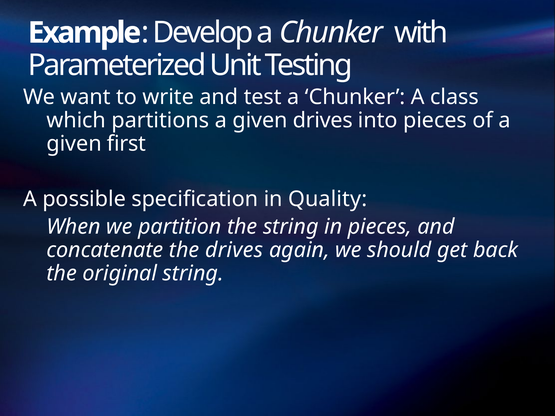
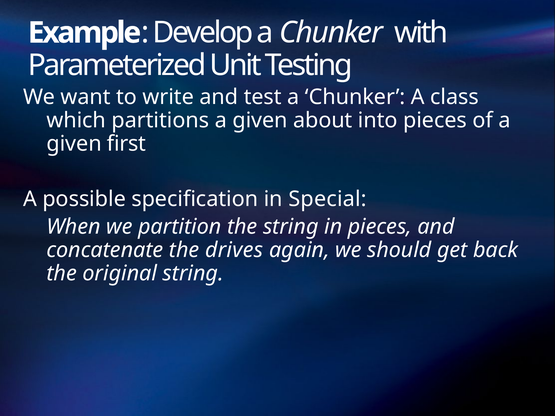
given drives: drives -> about (323, 121)
Quality: Quality -> Special (328, 199)
